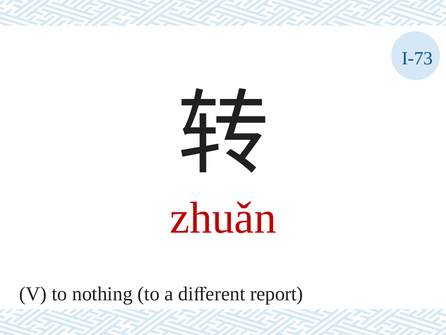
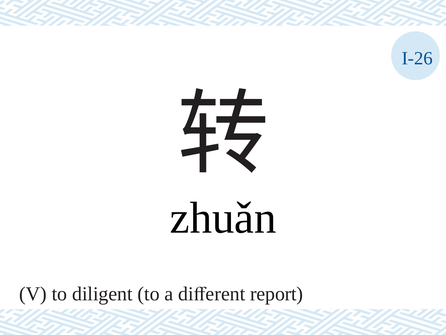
I-73: I-73 -> I-26 (417, 58)
zhuǎn colour: red -> black (223, 218)
nothing: nothing -> diligent (102, 293)
